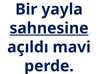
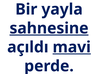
mavi underline: none -> present (72, 47)
